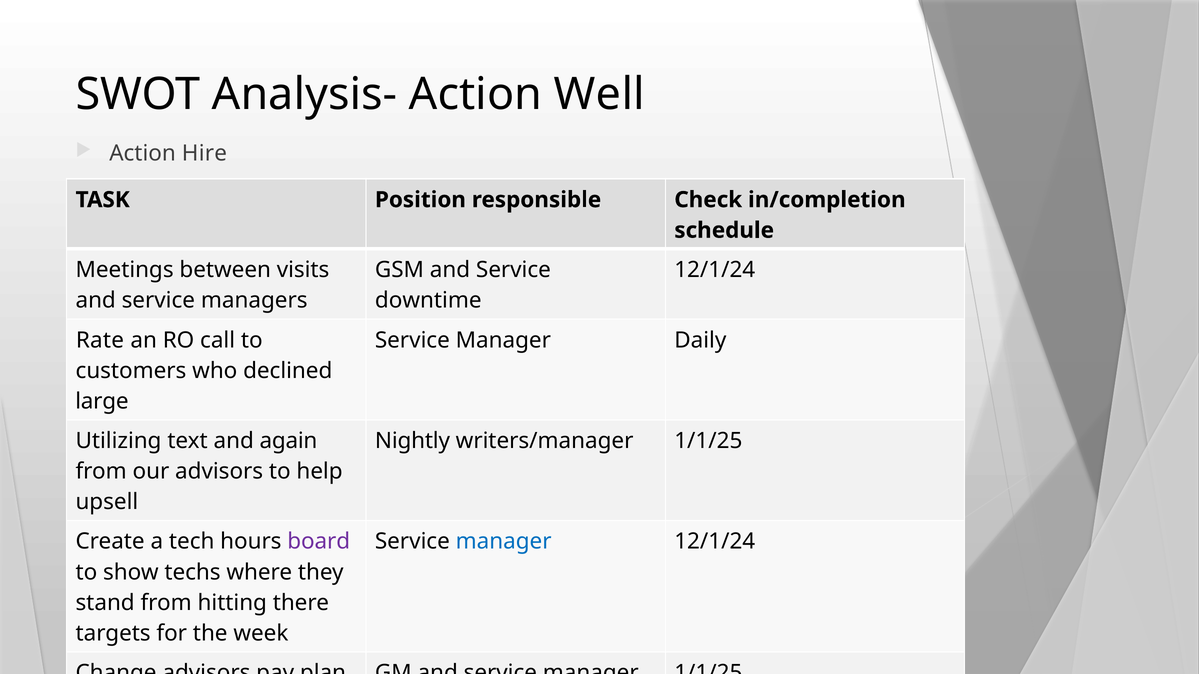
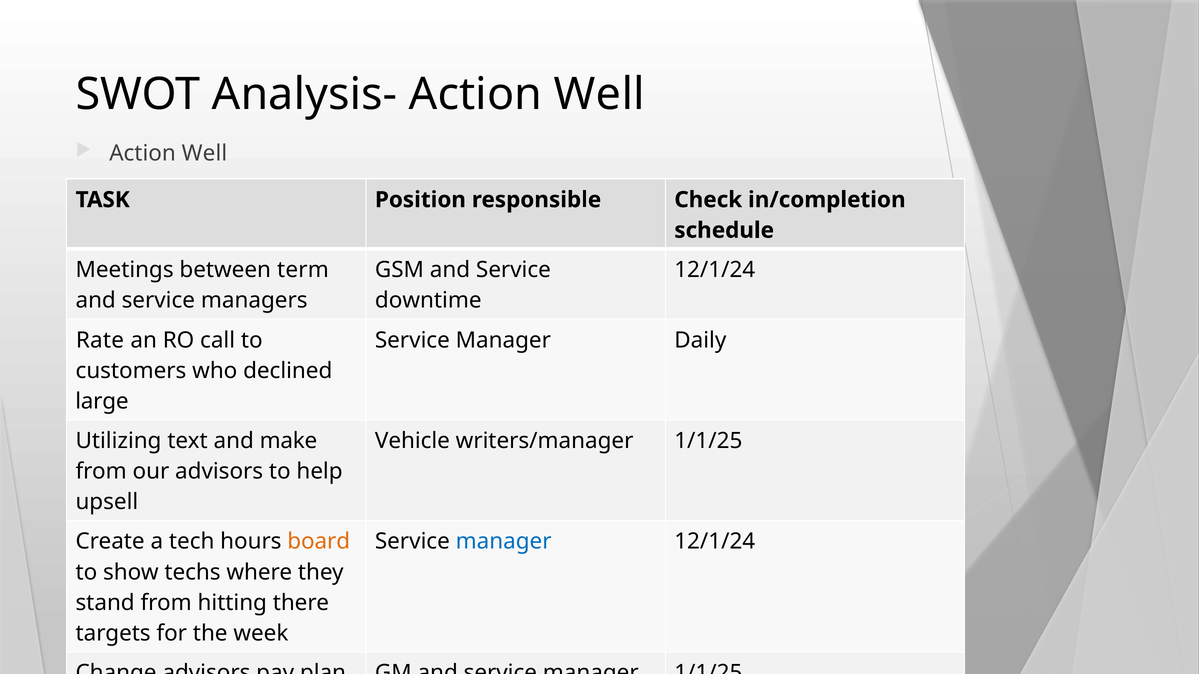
Hire: Hire -> Well (204, 153)
visits: visits -> term (303, 270)
again: again -> make (288, 441)
Nightly: Nightly -> Vehicle (412, 441)
board colour: purple -> orange (319, 542)
